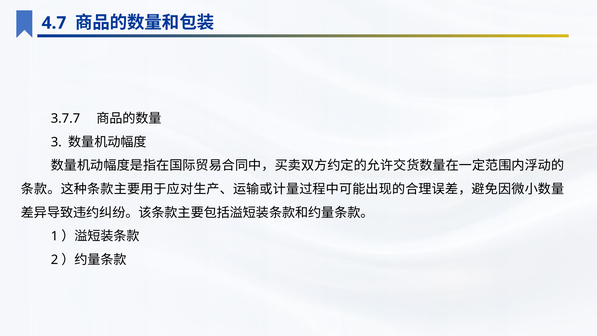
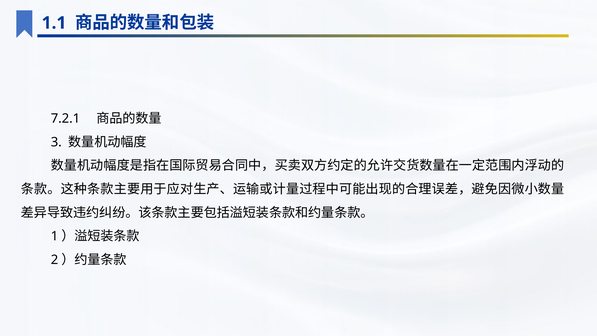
4.7: 4.7 -> 1.1 (54, 23)
3.7.7: 3.7.7 -> 7.2.1 (65, 119)
